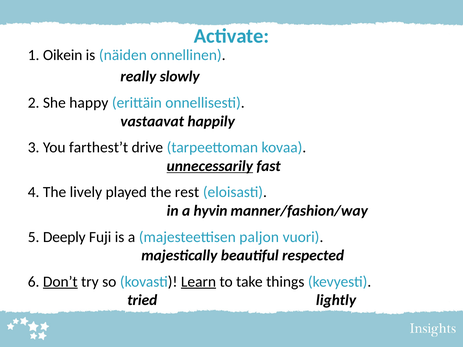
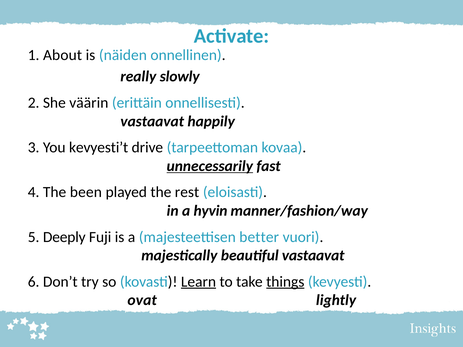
Oikein: Oikein -> About (63, 55)
happy: happy -> väärin (89, 103)
farthest’t: farthest’t -> kevyesti’t (99, 148)
lively: lively -> been (86, 192)
paljon: paljon -> better (259, 237)
beautiful respected: respected -> vastaavat (313, 256)
Don’t underline: present -> none (60, 282)
things underline: none -> present (285, 282)
tried: tried -> ovat (142, 300)
